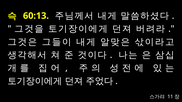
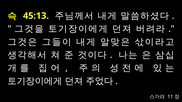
60:13: 60:13 -> 45:13 (36, 16)
